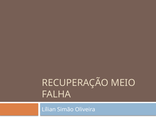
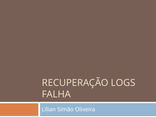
MEIO: MEIO -> LOGS (123, 83)
